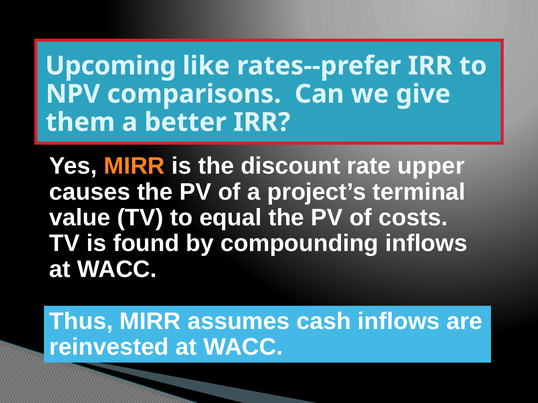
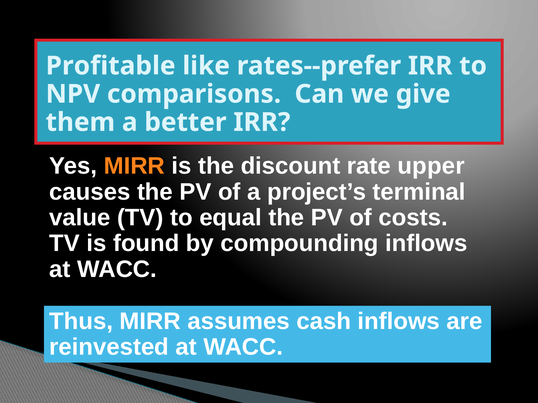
Upcoming: Upcoming -> Profitable (111, 66)
